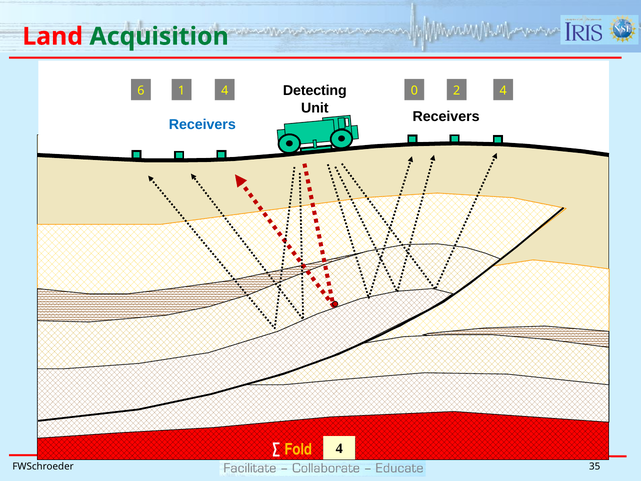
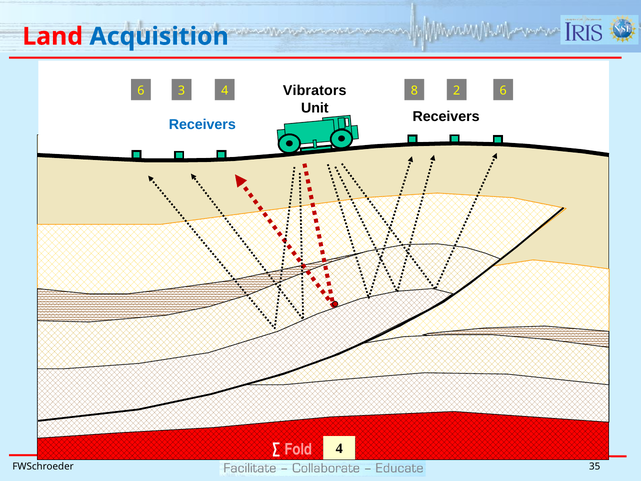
Acquisition colour: green -> blue (159, 36)
Detecting: Detecting -> Vibrators (315, 91)
1: 1 -> 3 (182, 90)
0: 0 -> 8 (414, 90)
2 4: 4 -> 6 (503, 90)
Fold colour: yellow -> pink (298, 449)
